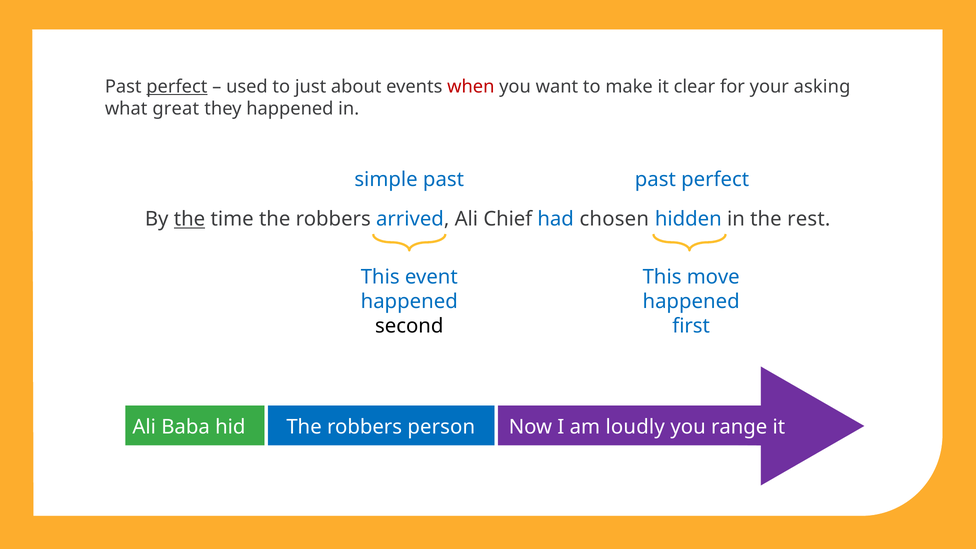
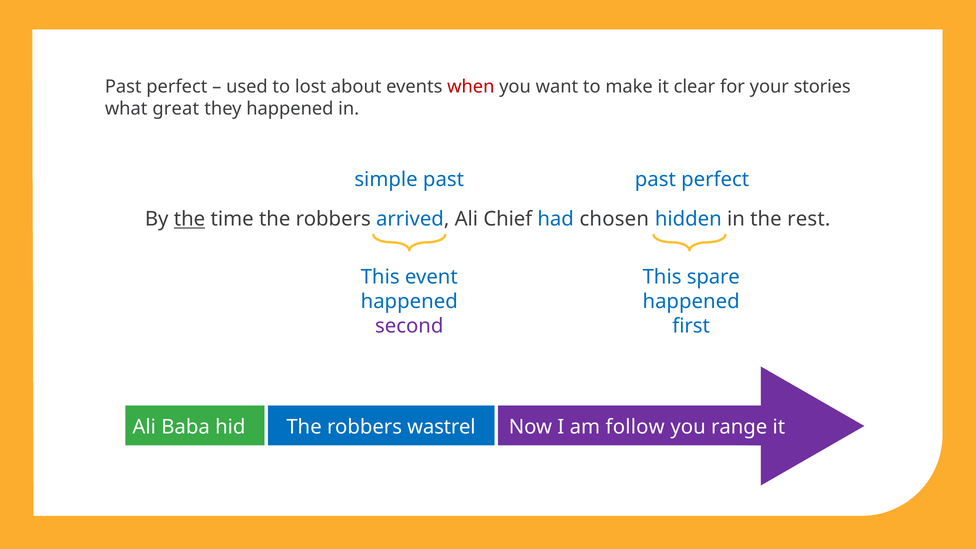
perfect underline: present -> none (177, 87)
just: just -> lost (311, 87)
asking: asking -> stories (822, 87)
move: move -> spare (713, 277)
second colour: black -> purple (409, 326)
person: person -> wastrel (441, 427)
loudly: loudly -> follow (635, 427)
